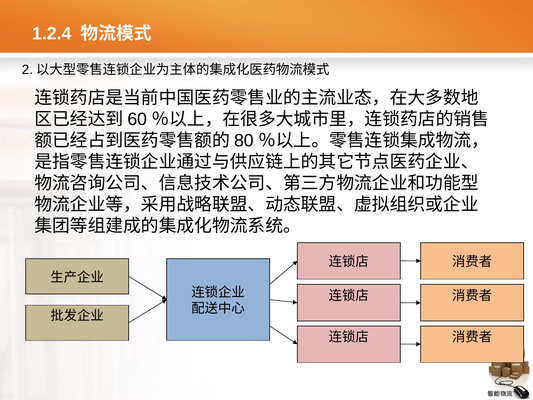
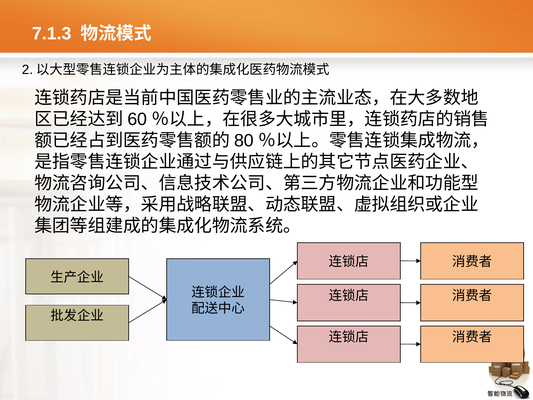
1.2.4: 1.2.4 -> 7.1.3 (52, 34)
